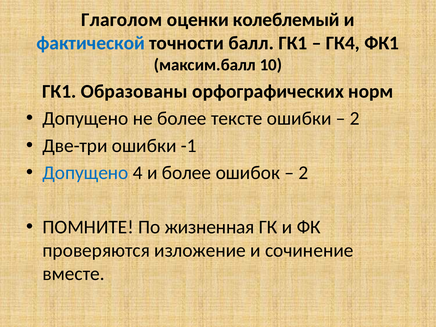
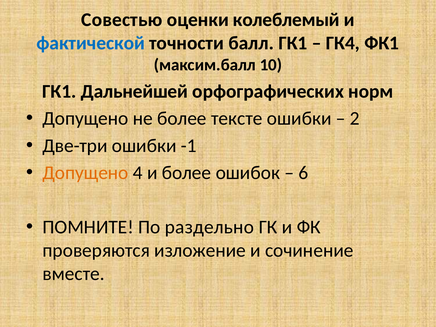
Глаголом: Глаголом -> Совестью (122, 20)
Образованы: Образованы -> Дальнейшей (134, 91)
Допущено colour: blue -> orange (86, 173)
2: 2 -> 6 (303, 173)
жизненная: жизненная -> раздельно (209, 227)
